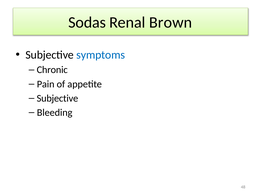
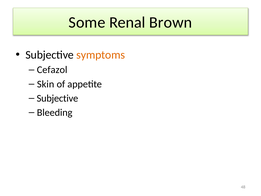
Sodas: Sodas -> Some (87, 22)
symptoms colour: blue -> orange (101, 55)
Chronic: Chronic -> Cefazol (52, 70)
Pain: Pain -> Skin (46, 84)
